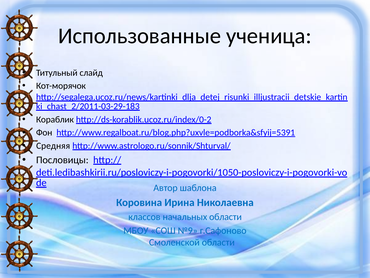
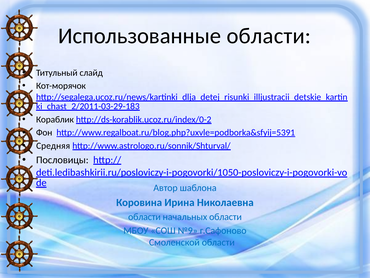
Использованные ученица: ученица -> области (269, 36)
классов: классов -> области (144, 217)
